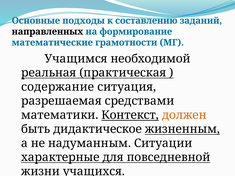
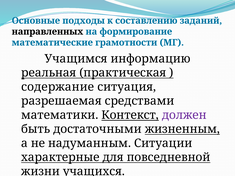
необходимой: необходимой -> информацию (151, 59)
должен colour: orange -> purple (184, 115)
дидактическое: дидактическое -> достаточными (97, 129)
